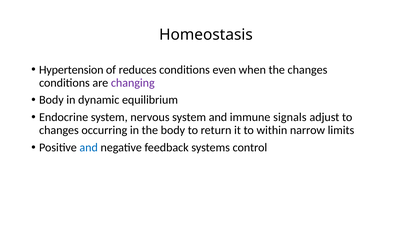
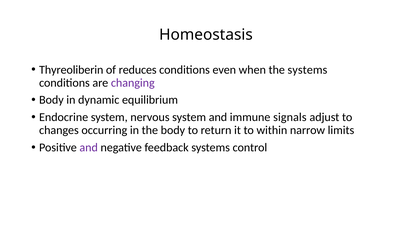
Hypertension: Hypertension -> Thyreoliberin (71, 70)
the changes: changes -> systems (307, 70)
and colour: blue -> purple (89, 147)
